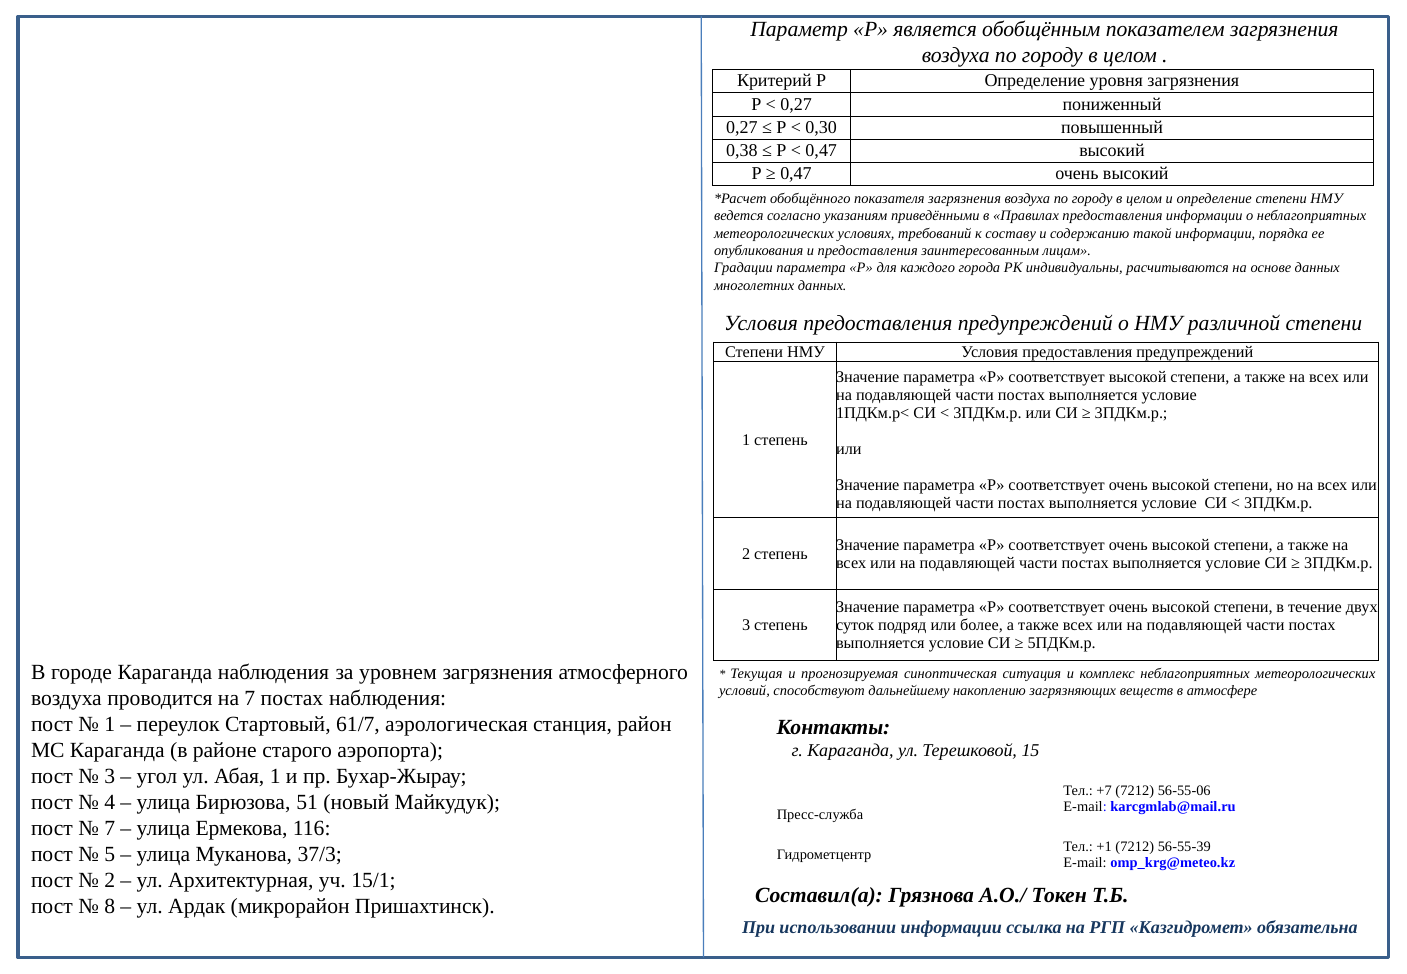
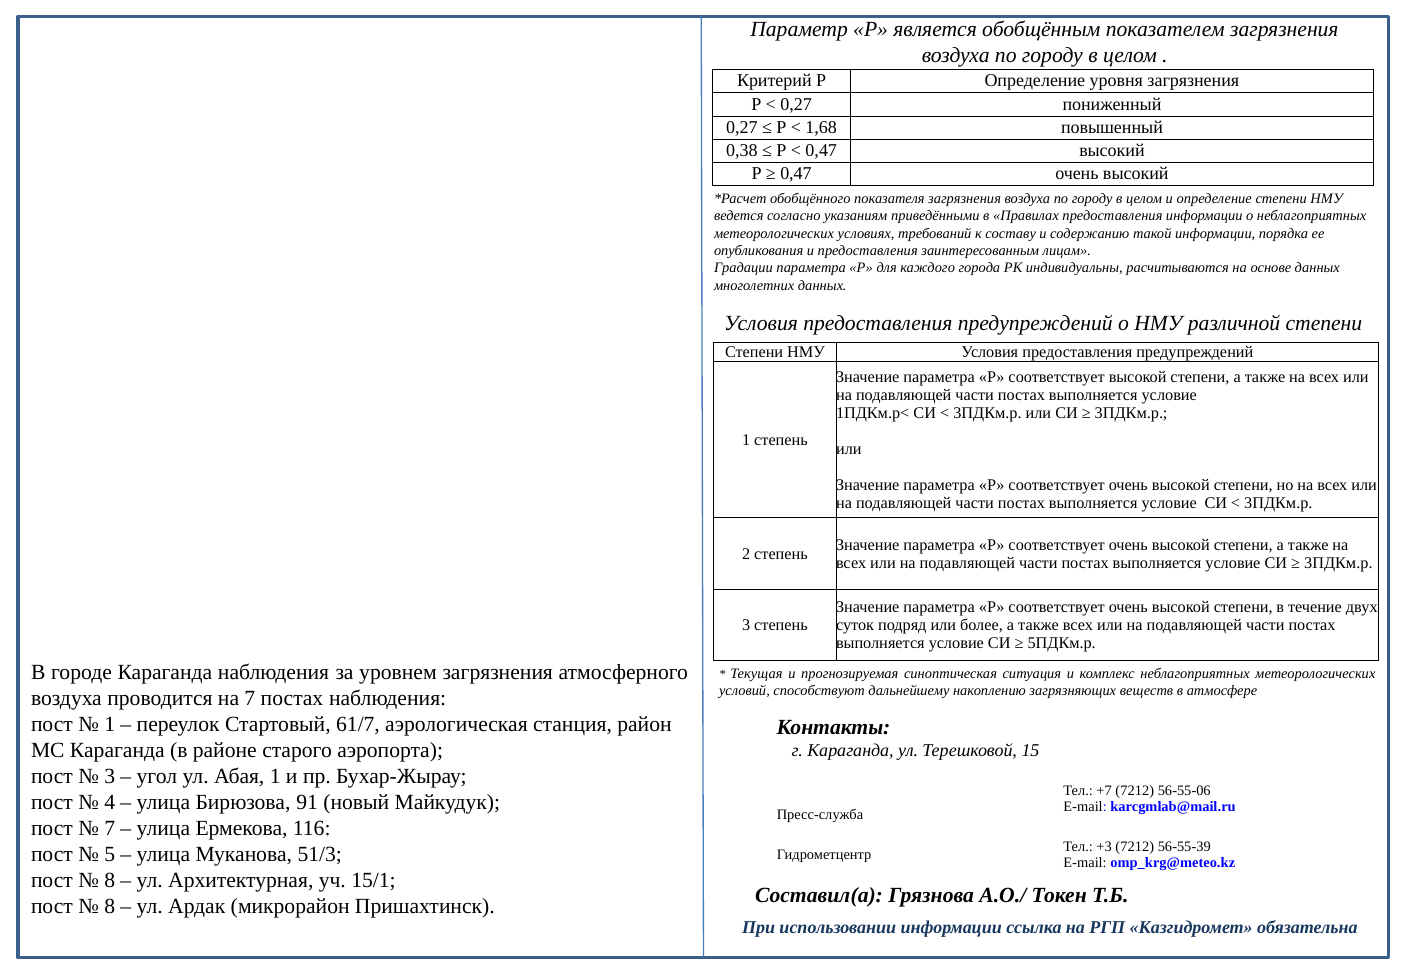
0,30: 0,30 -> 1,68 (821, 127)
51: 51 -> 91 (307, 802)
+1: +1 -> +3 (1104, 847)
37/3: 37/3 -> 51/3 (320, 854)
2: 2 -> 8 (110, 880)
